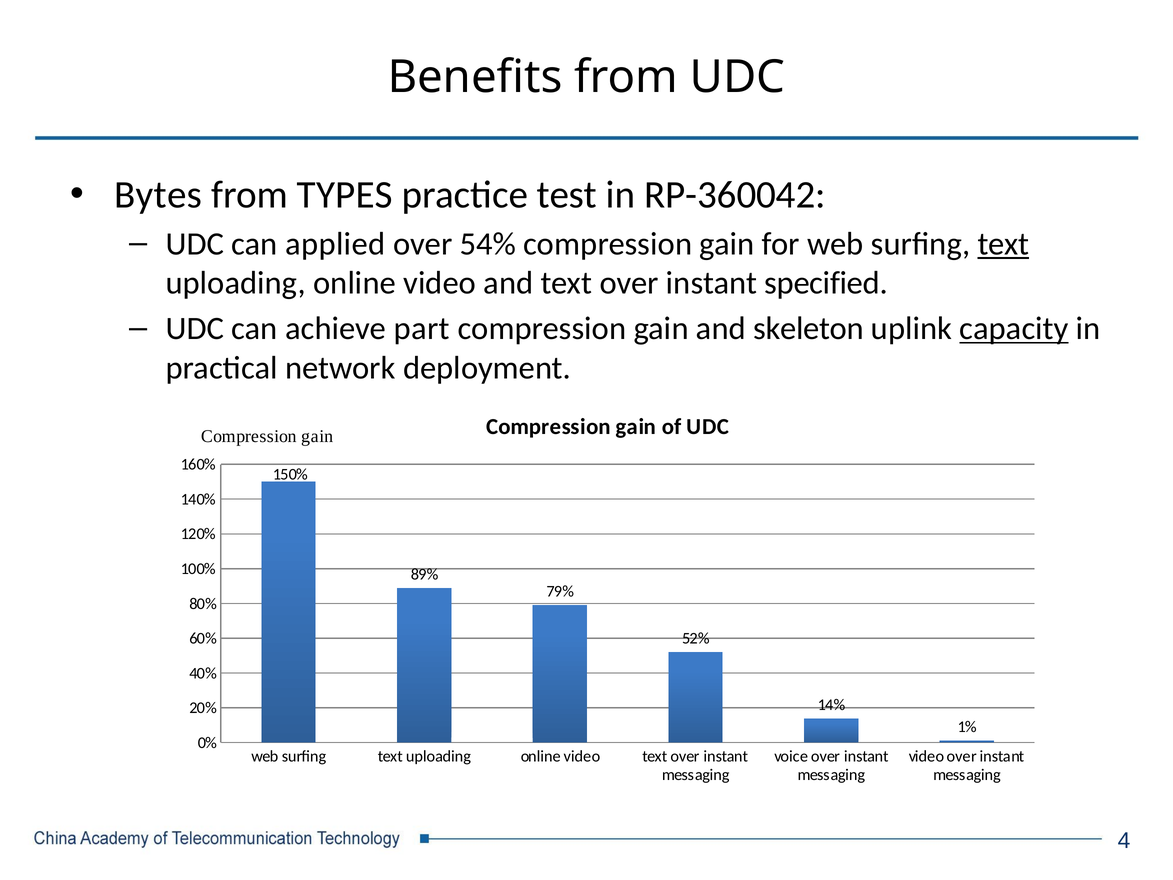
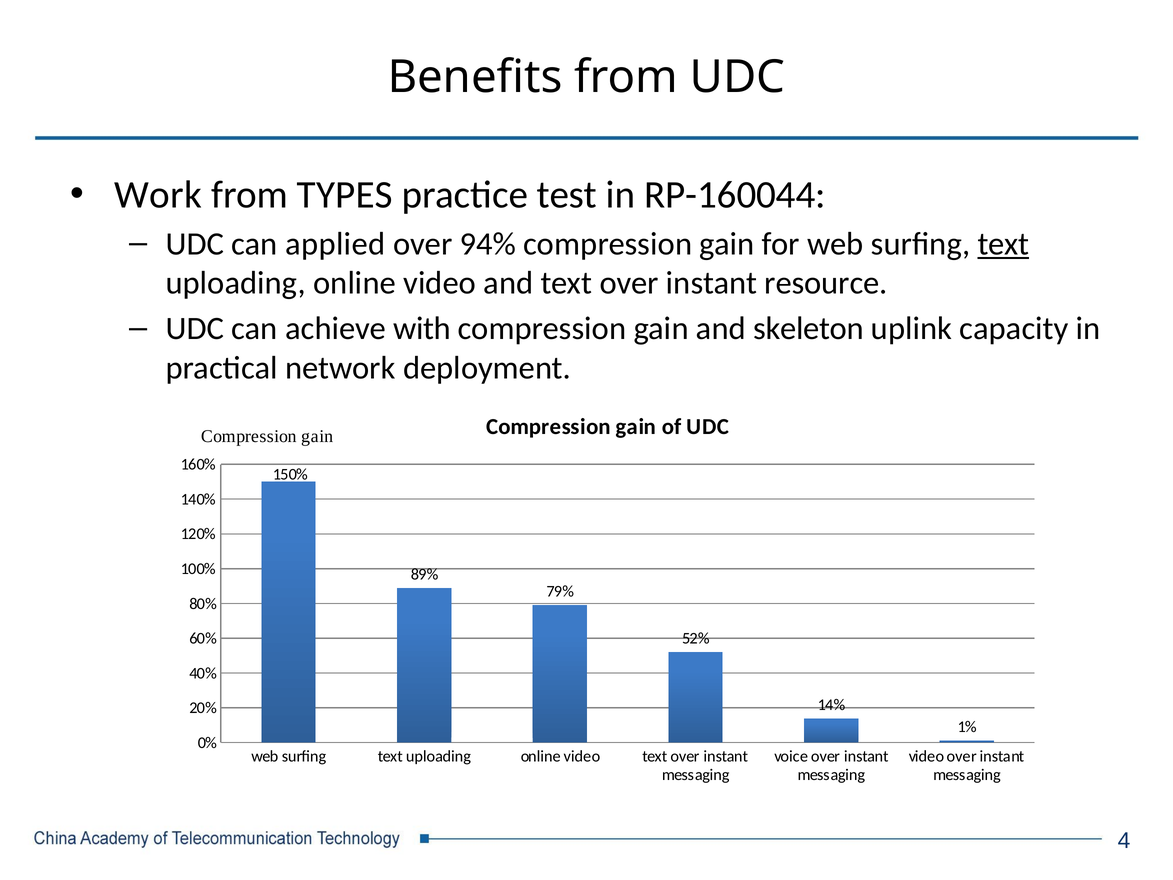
Bytes: Bytes -> Work (158, 195)
RP-360042: RP-360042 -> RP-160044 (735, 195)
54%: 54% -> 94% (488, 244)
specified: specified -> resource (826, 283)
part: part -> with (422, 329)
capacity underline: present -> none (1014, 329)
